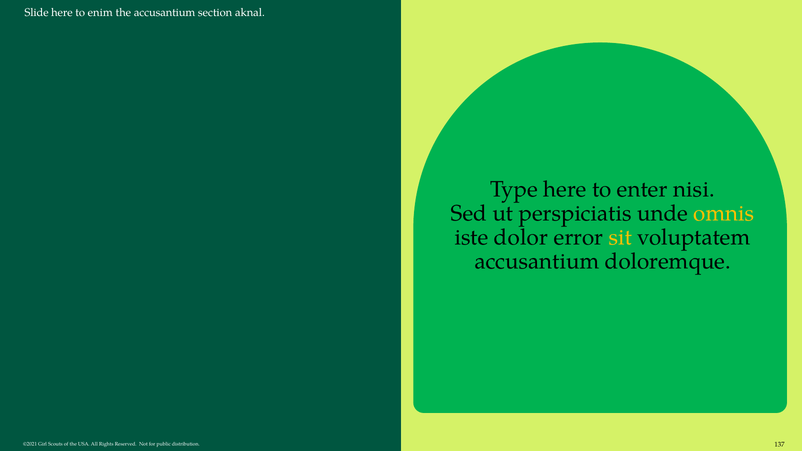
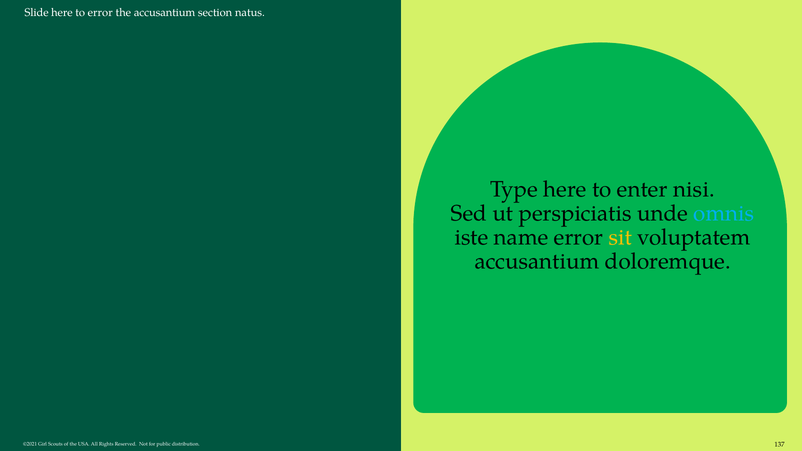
to enim: enim -> error (100, 13)
aknal: aknal -> natus (250, 13)
omnis colour: yellow -> light blue (724, 213)
dolor: dolor -> name (521, 237)
